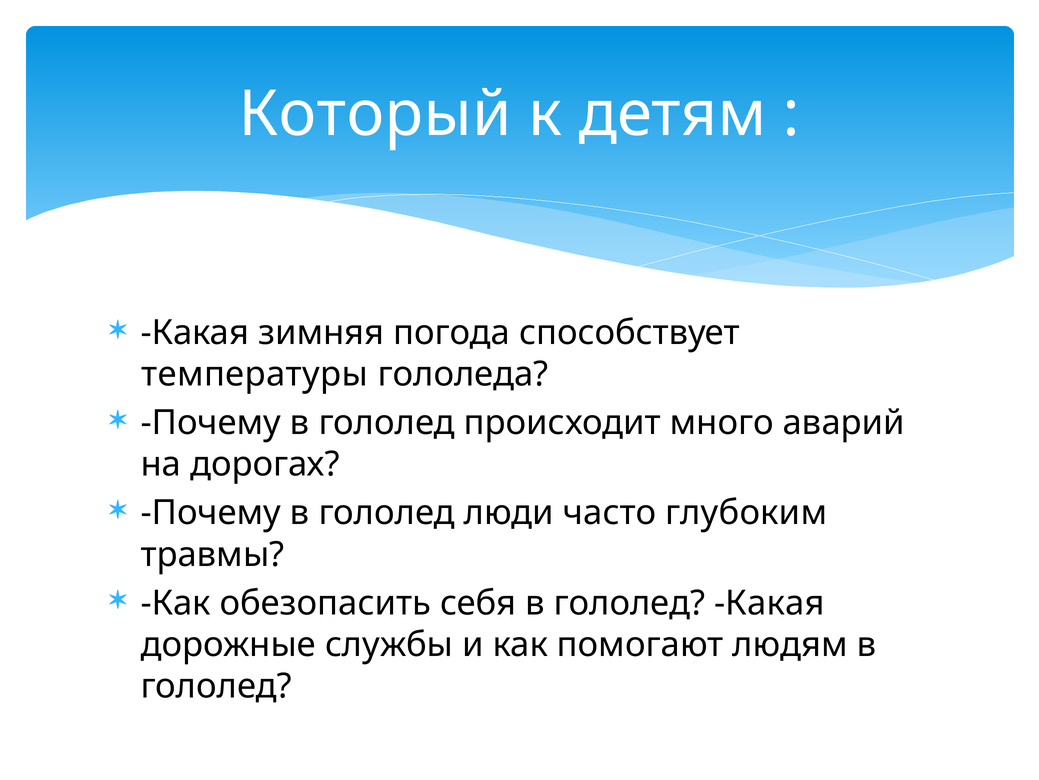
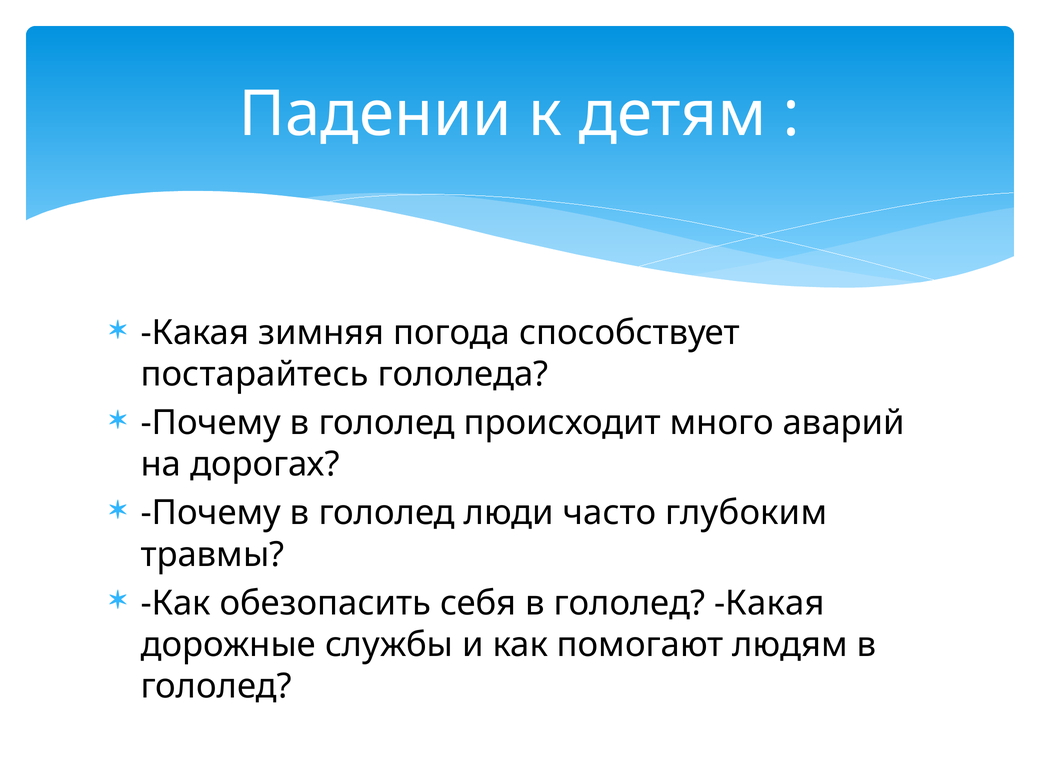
Который: Который -> Падении (375, 114)
температуры: температуры -> постарайтесь (255, 374)
